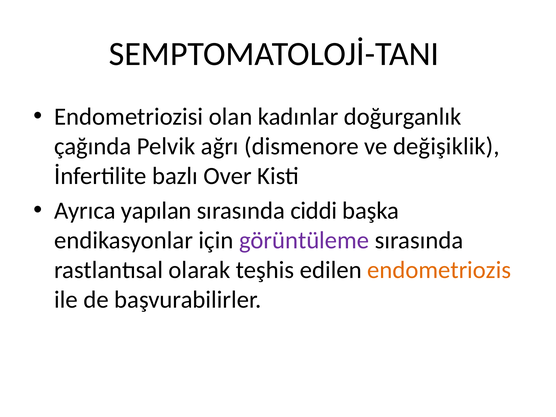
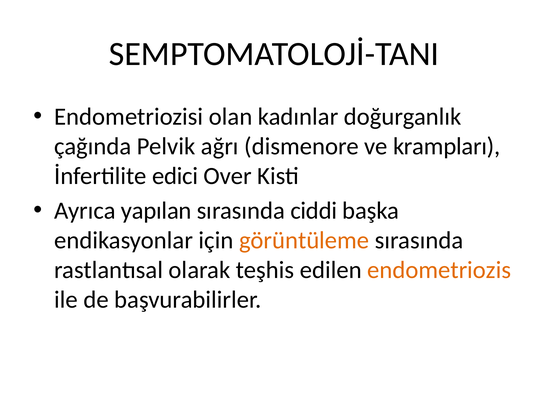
değişiklik: değişiklik -> krampları (447, 146)
bazlı: bazlı -> edici (175, 176)
görüntüleme colour: purple -> orange (304, 240)
